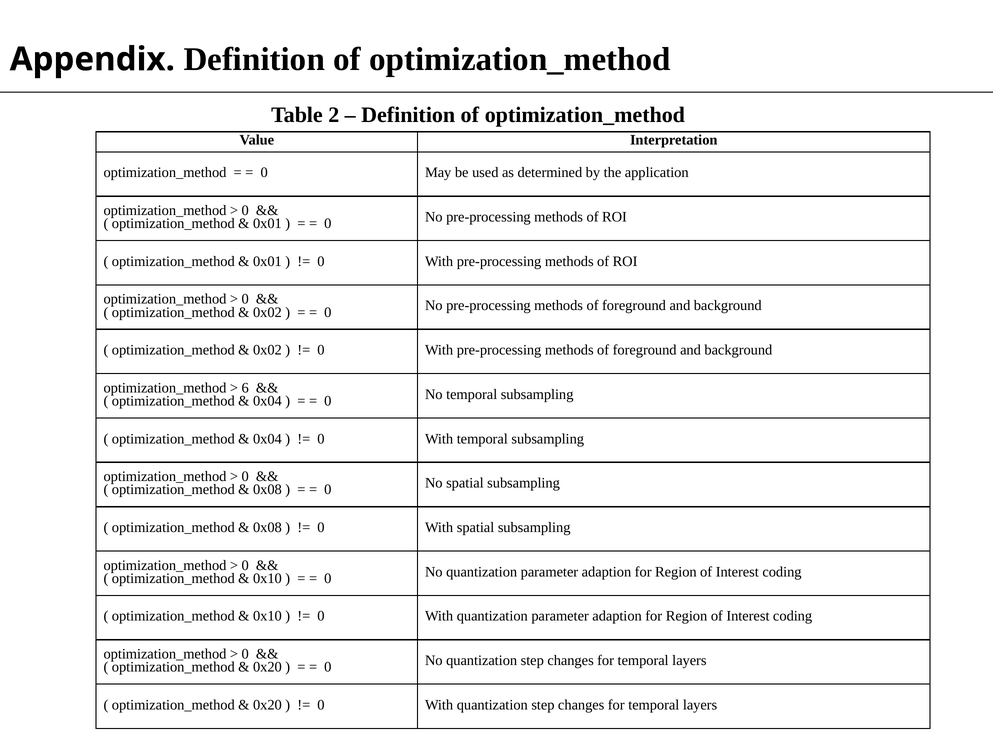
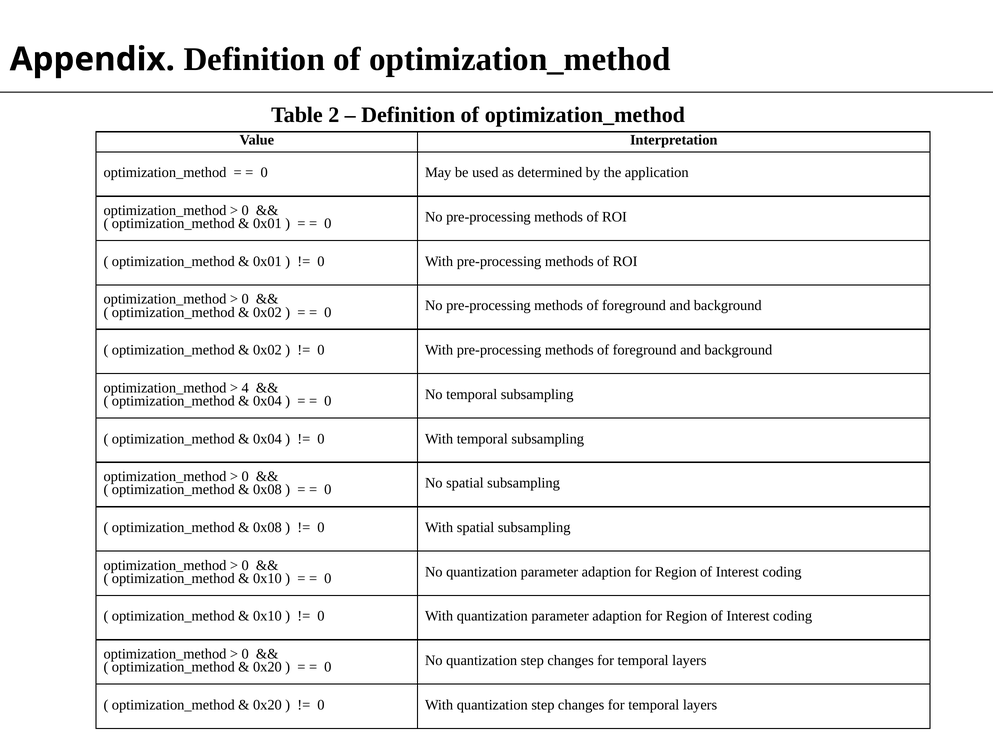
6: 6 -> 4 (245, 388)
